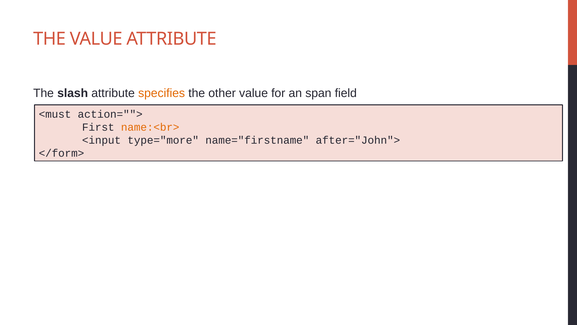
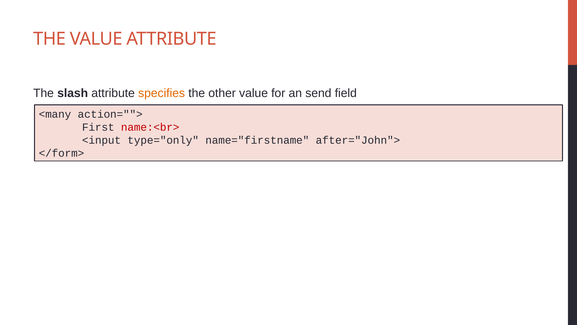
span: span -> send (318, 93)
<must: <must -> <many (55, 114)
name:<br> colour: orange -> red (150, 127)
type="more: type="more -> type="only (163, 140)
